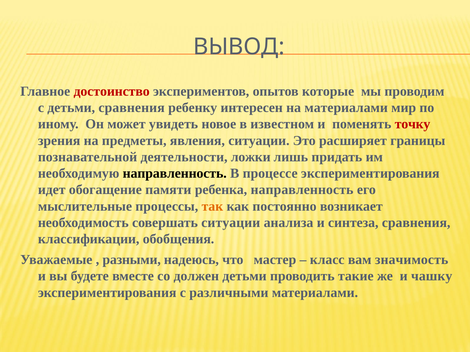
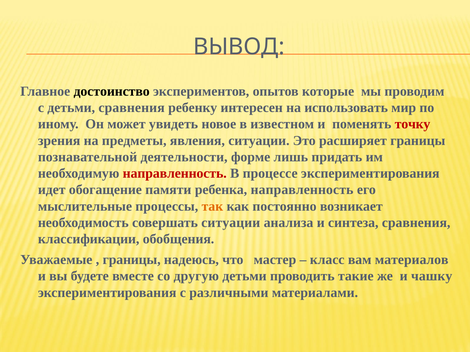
достоинство colour: red -> black (112, 91)
на материалами: материалами -> использовать (346, 108)
ложки: ложки -> форме (251, 157)
направленность colour: black -> red (175, 174)
разными: разными -> границы (132, 260)
значимость: значимость -> материалов (412, 260)
должен: должен -> другую (196, 277)
